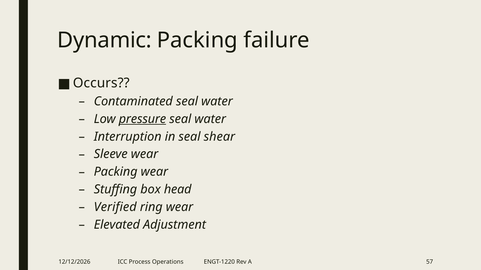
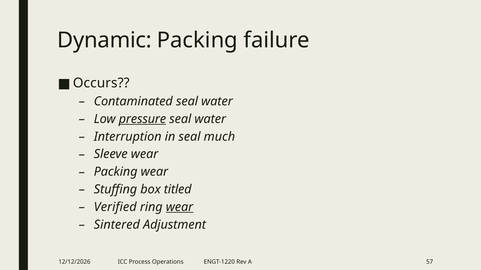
shear: shear -> much (219, 137)
head: head -> titled (178, 190)
wear underline: none -> present (180, 207)
Elevated: Elevated -> Sintered (117, 225)
